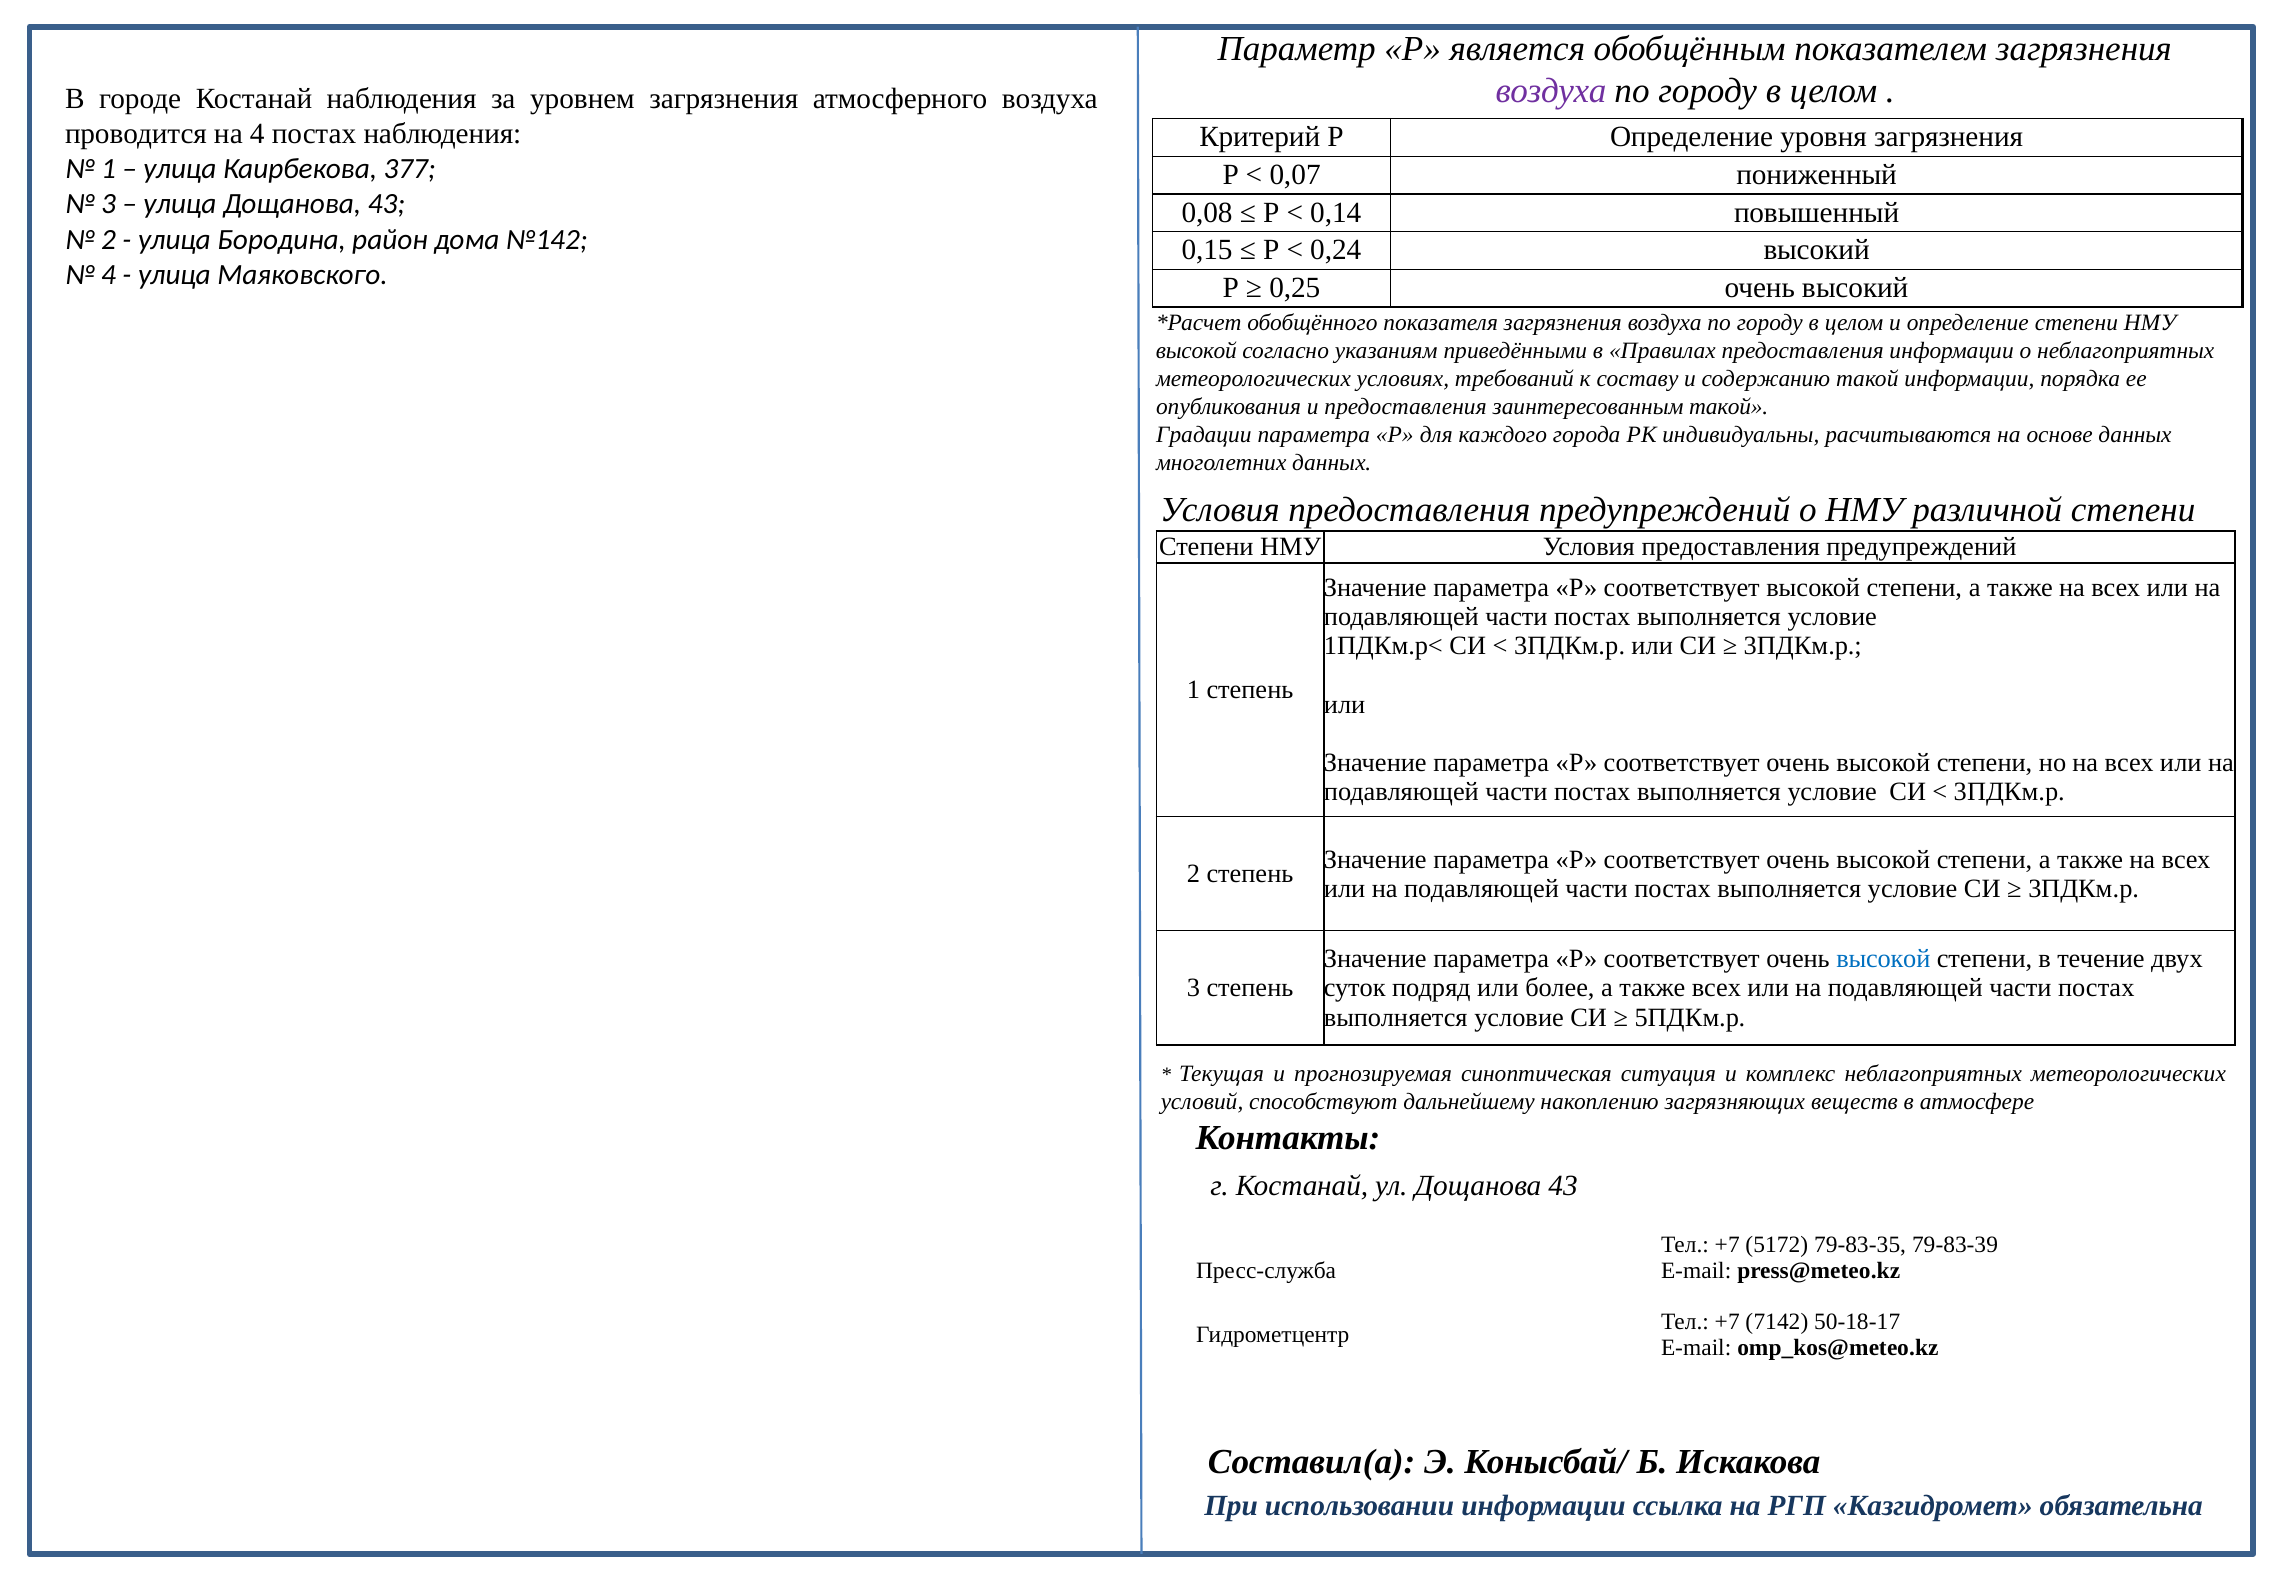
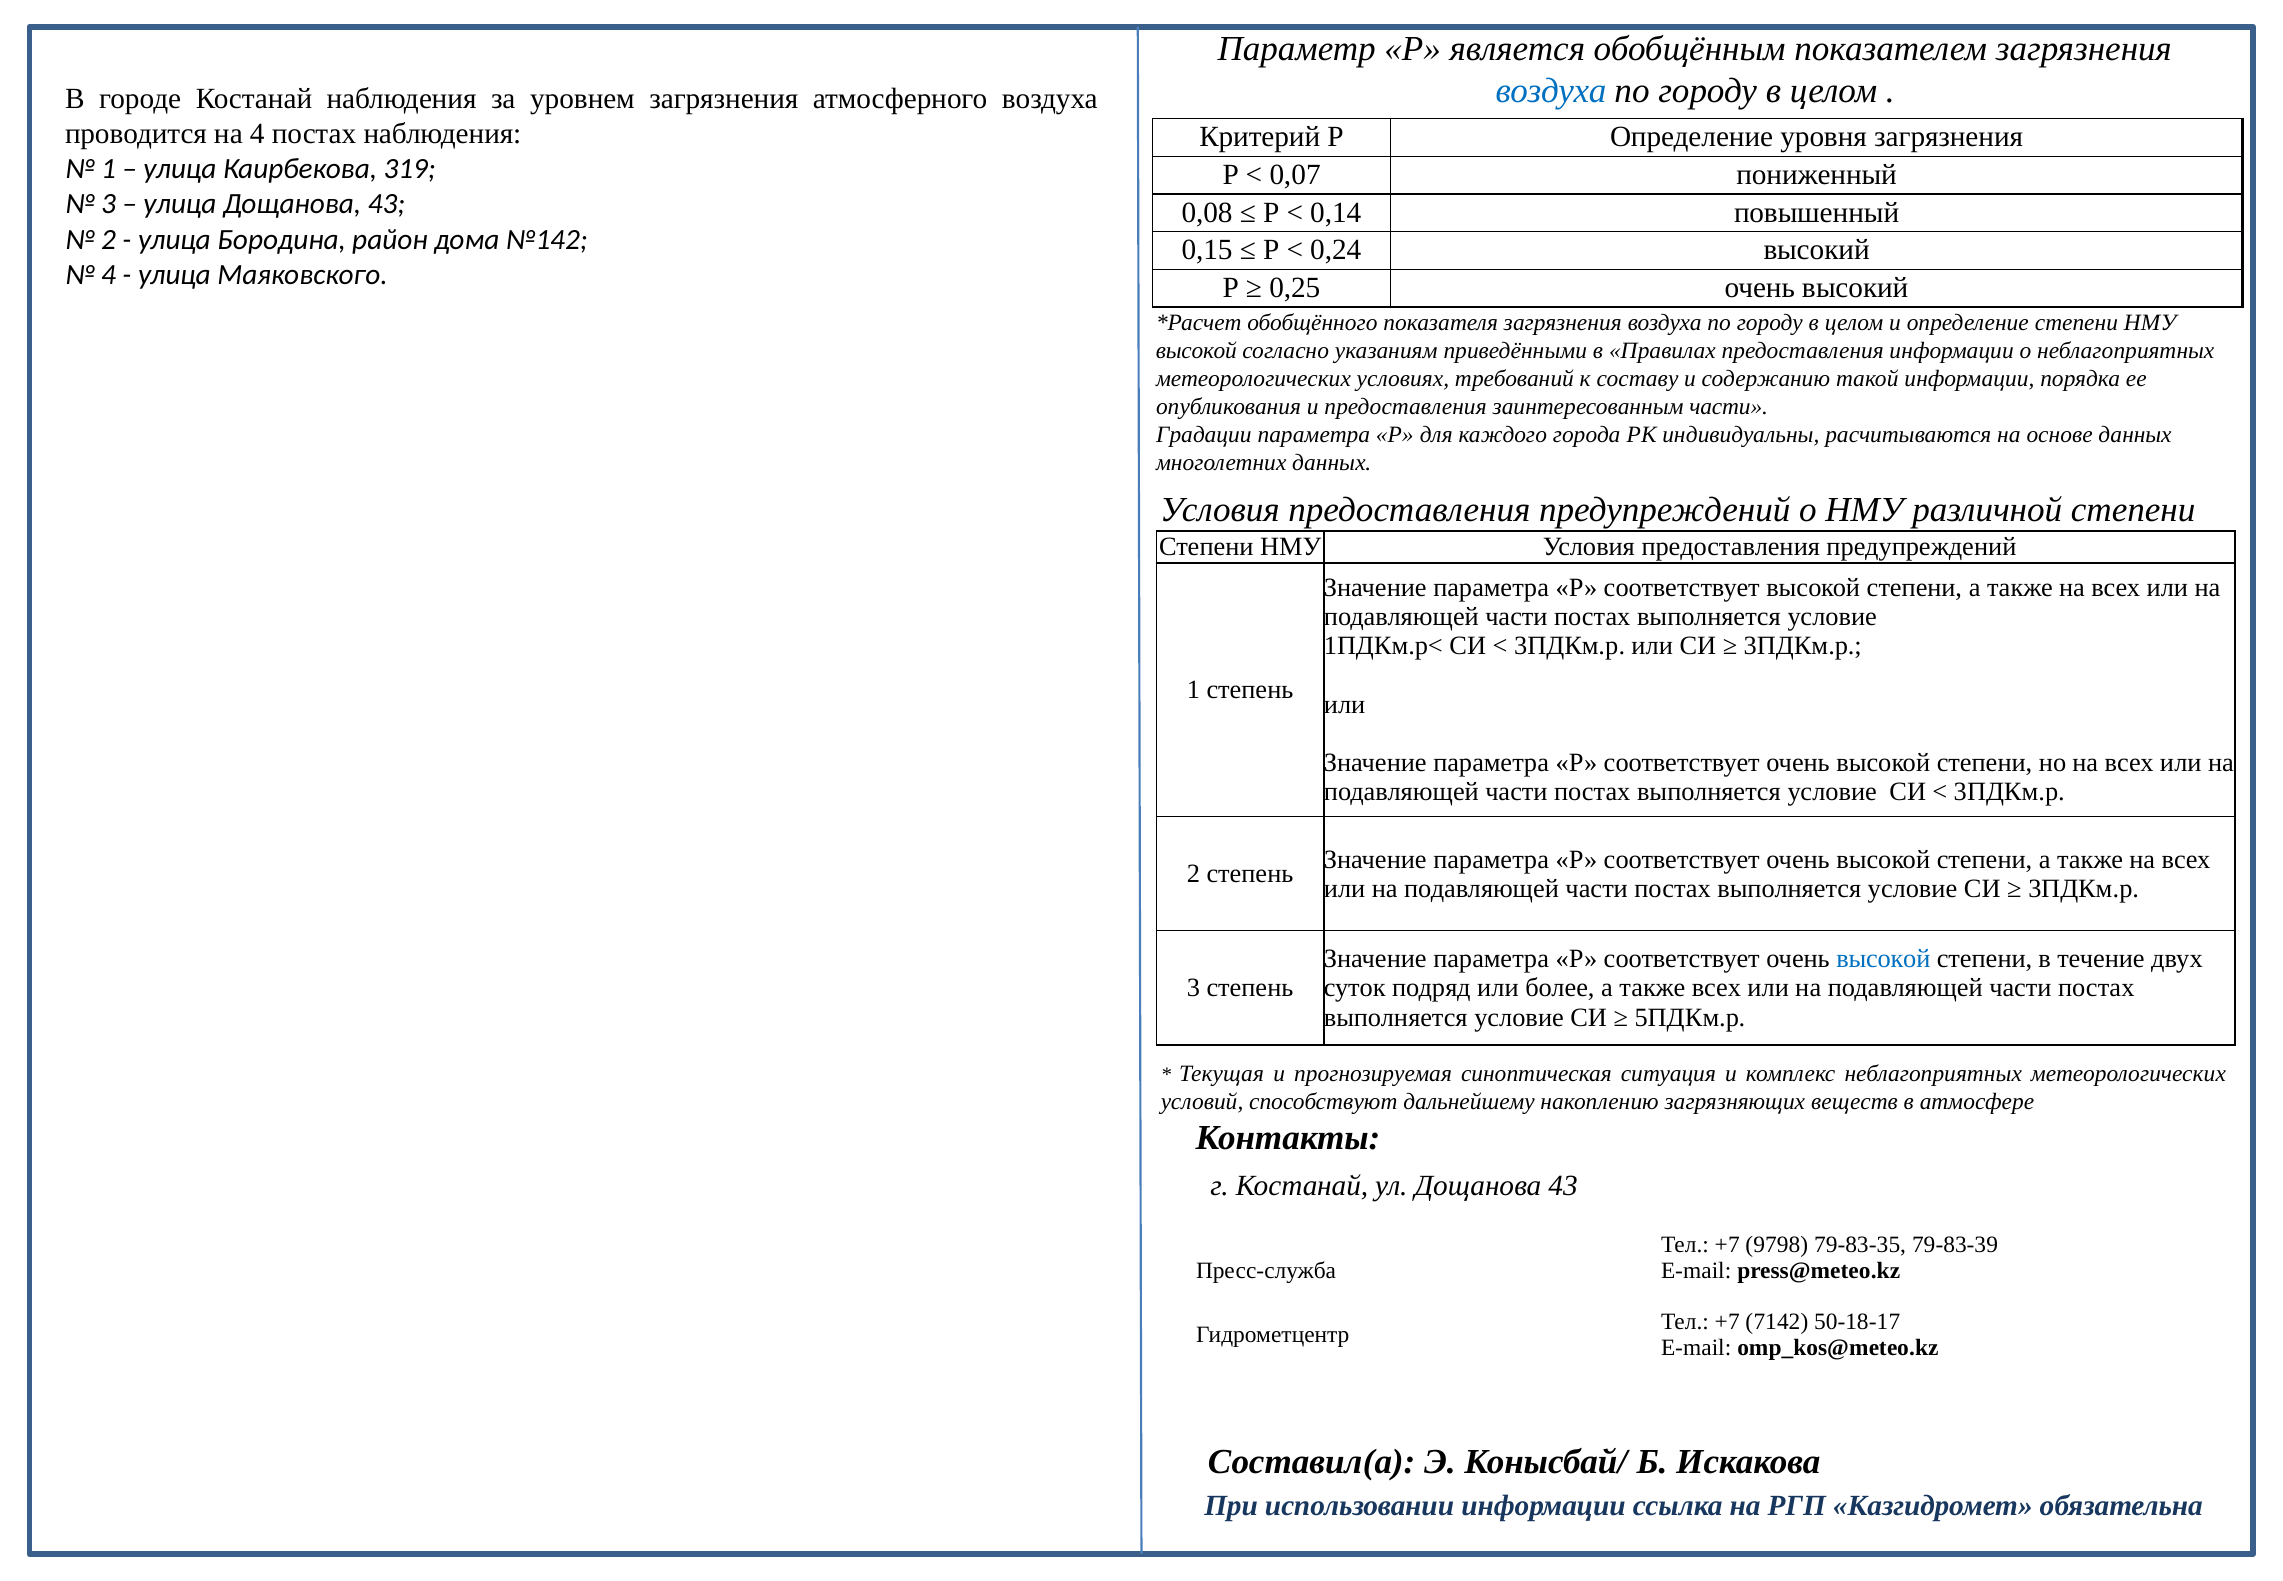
воздуха colour: purple -> blue (1551, 91)
377: 377 -> 319 (410, 169)
заинтересованным такой: такой -> части (1729, 407)
5172: 5172 -> 9798 (1777, 1244)
